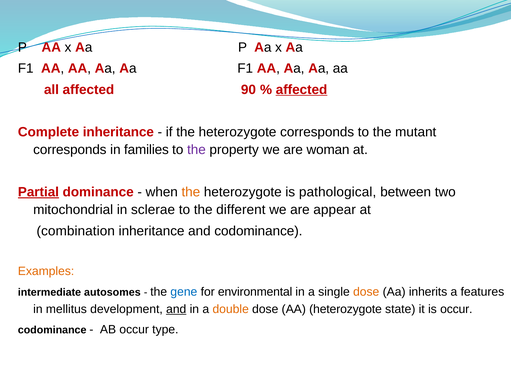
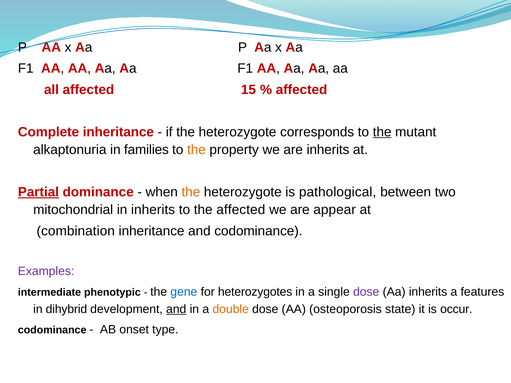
90: 90 -> 15 (248, 90)
affected underline: present -> none (302, 90)
the underline: none -> present (382, 132)
corresponds: corresponds -> alkaptonuria (70, 150)
the colour: purple -> orange (196, 150)
are woman: woman -> inherits (328, 150)
in sclerae: sclerae -> inherits (153, 210)
the different: different -> affected (241, 210)
Examples colour: orange -> purple (46, 271)
autosomes: autosomes -> phenotypic (112, 292)
environmental: environmental -> heterozygotes (255, 292)
dose colour: orange -> purple (366, 292)
mellitus: mellitus -> dihybrid (66, 309)
AA heterozygote: heterozygote -> osteoporosis (345, 309)
AB occur: occur -> onset (134, 330)
